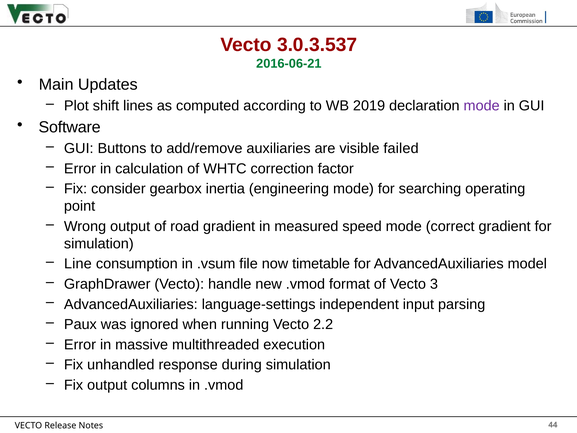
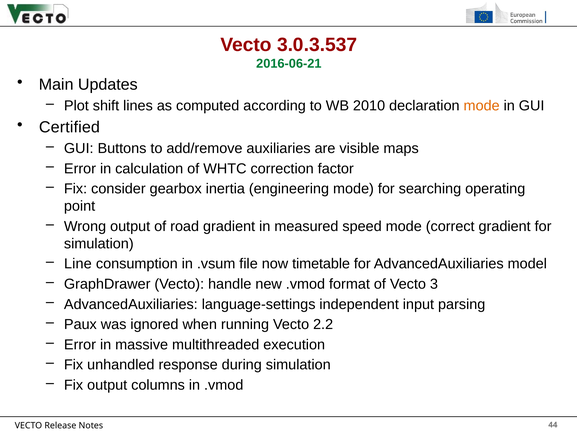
2019: 2019 -> 2010 (369, 106)
mode colour: purple -> orange (482, 106)
Software: Software -> Certified (69, 127)
failed: failed -> maps (401, 148)
